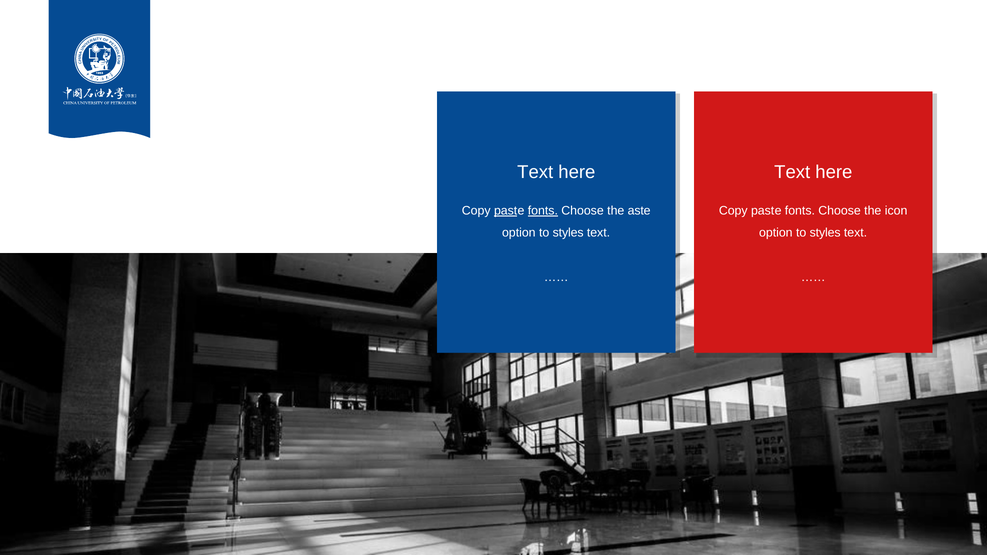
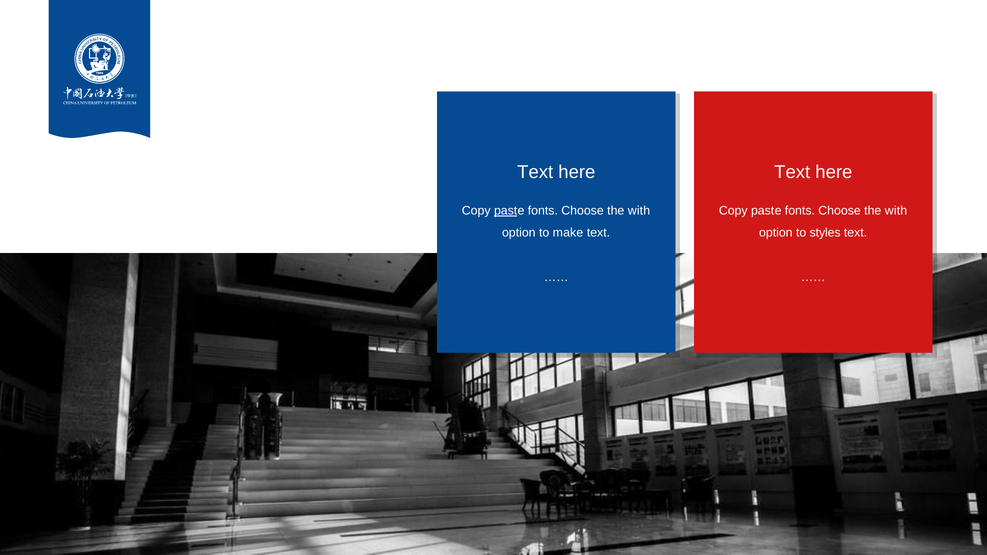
fonts underline: present -> none (543, 211)
aste: aste -> with (639, 211)
icon: icon -> with (896, 211)
styles: styles -> make (568, 233)
